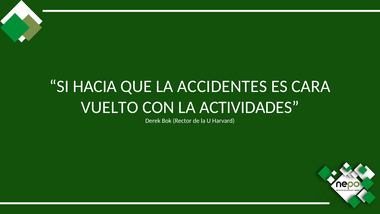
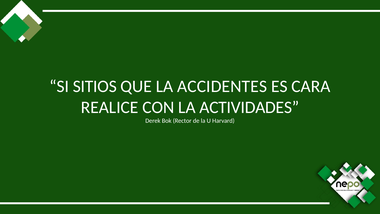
HACIA: HACIA -> SITIOS (95, 86)
VUELTO: VUELTO -> REALICE (110, 107)
